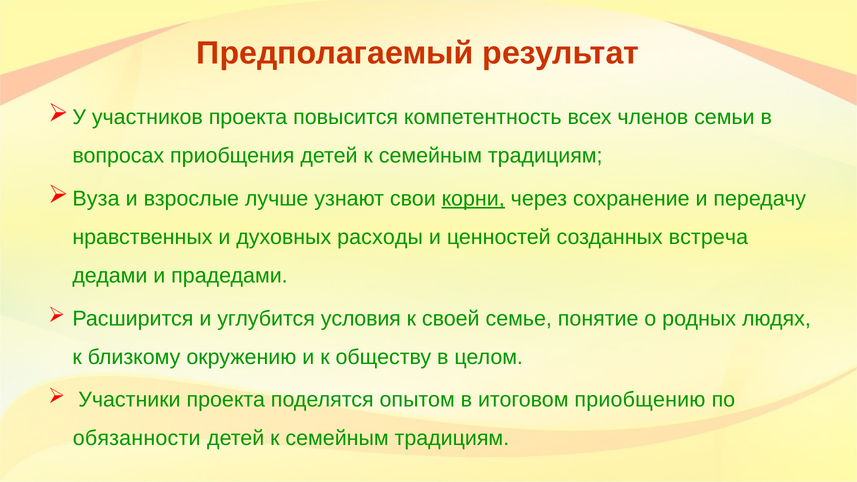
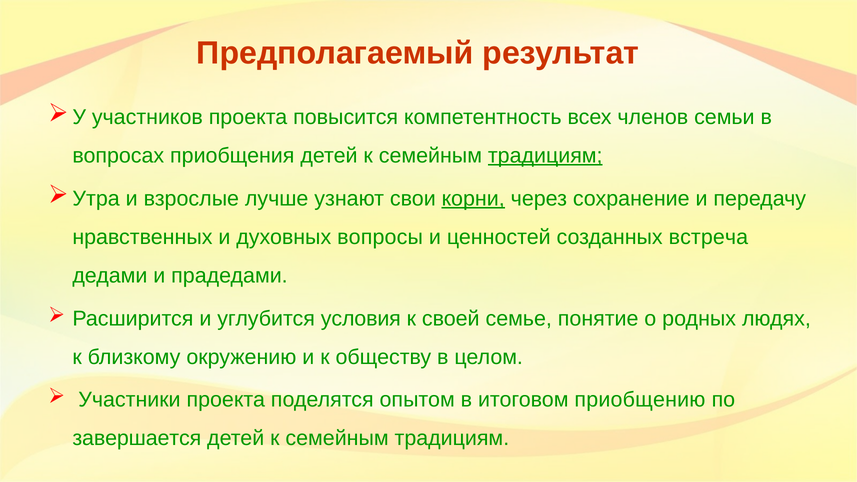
традициям underline: none -> present (545, 156)
Вуза: Вуза -> Утра (96, 199)
расходы: расходы -> вопросы (380, 237)
обязанности: обязанности -> завершается (137, 438)
